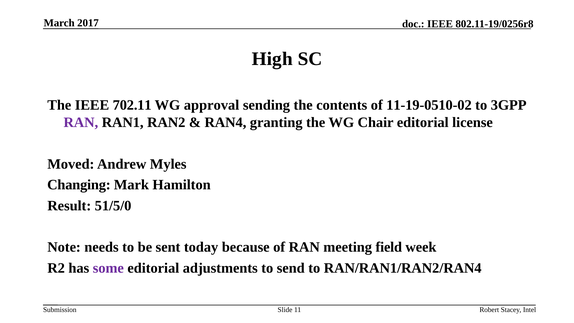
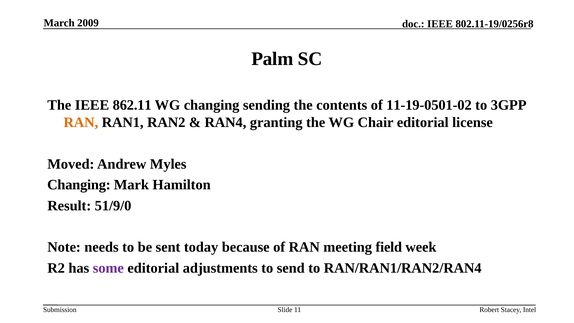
2017: 2017 -> 2009 (88, 23)
High: High -> Palm (272, 59)
702.11: 702.11 -> 862.11 (132, 105)
WG approval: approval -> changing (212, 105)
11-19-0510-02: 11-19-0510-02 -> 11-19-0501-02 (429, 105)
RAN colour: purple -> orange (81, 122)
51/5/0: 51/5/0 -> 51/9/0 (113, 206)
